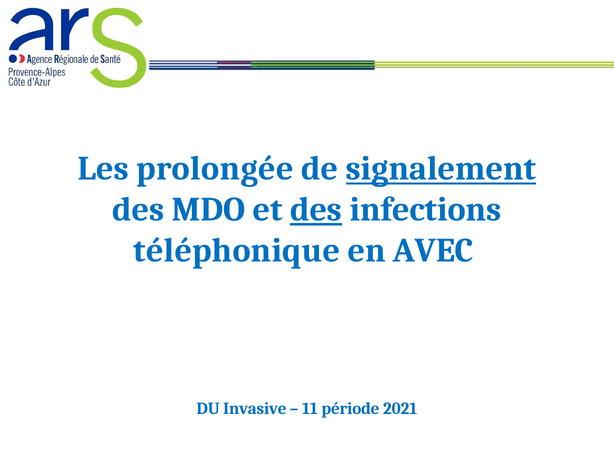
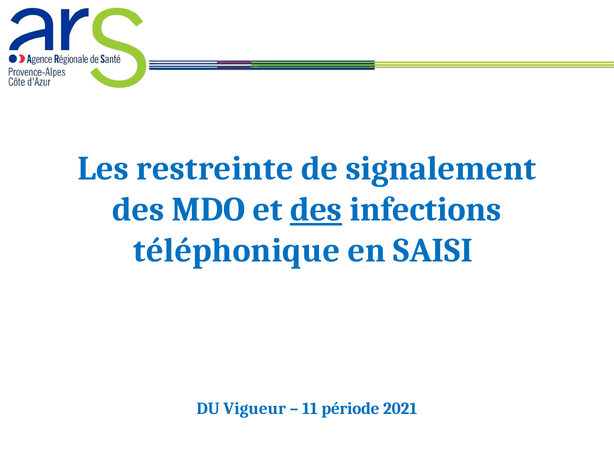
prolongée: prolongée -> restreinte (215, 169)
signalement underline: present -> none (441, 169)
AVEC: AVEC -> SAISI (433, 251)
Invasive: Invasive -> Vigueur (255, 409)
